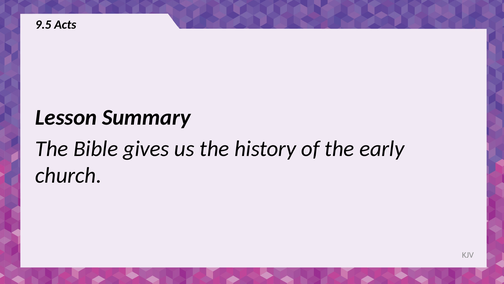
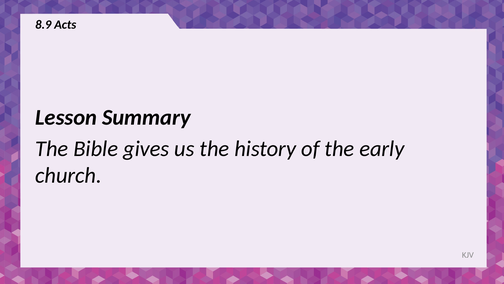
9.5: 9.5 -> 8.9 (43, 25)
